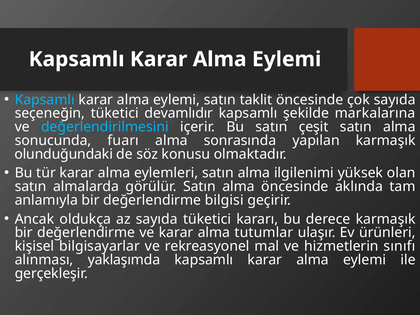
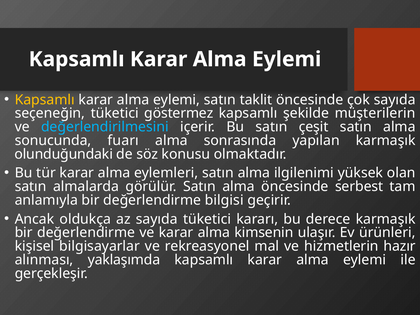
Kapsamlı colour: light blue -> yellow (45, 100)
devamlıdır: devamlıdır -> göstermez (179, 113)
markalarına: markalarına -> müşterilerin (375, 113)
aklında: aklında -> serbest (359, 187)
tutumlar: tutumlar -> kimsenin (264, 233)
sınıfı: sınıfı -> hazır (400, 246)
